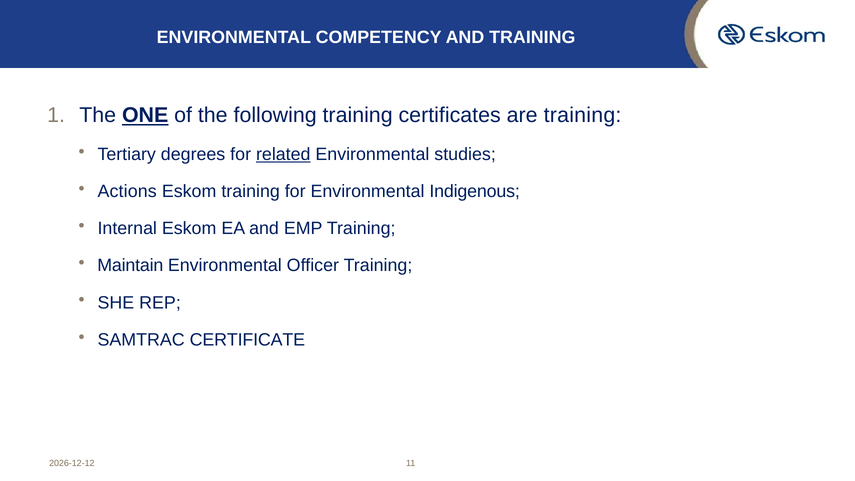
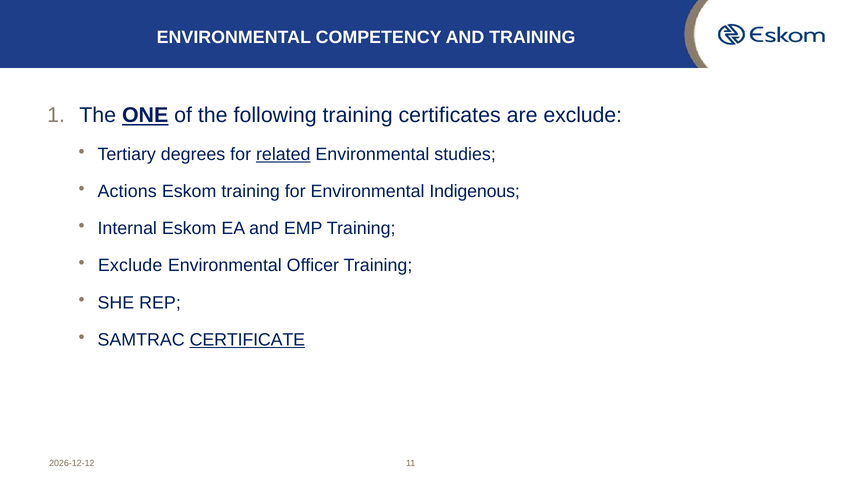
are training: training -> exclude (583, 115)
Maintain: Maintain -> Exclude (130, 266)
CERTIFICATE underline: none -> present (247, 340)
